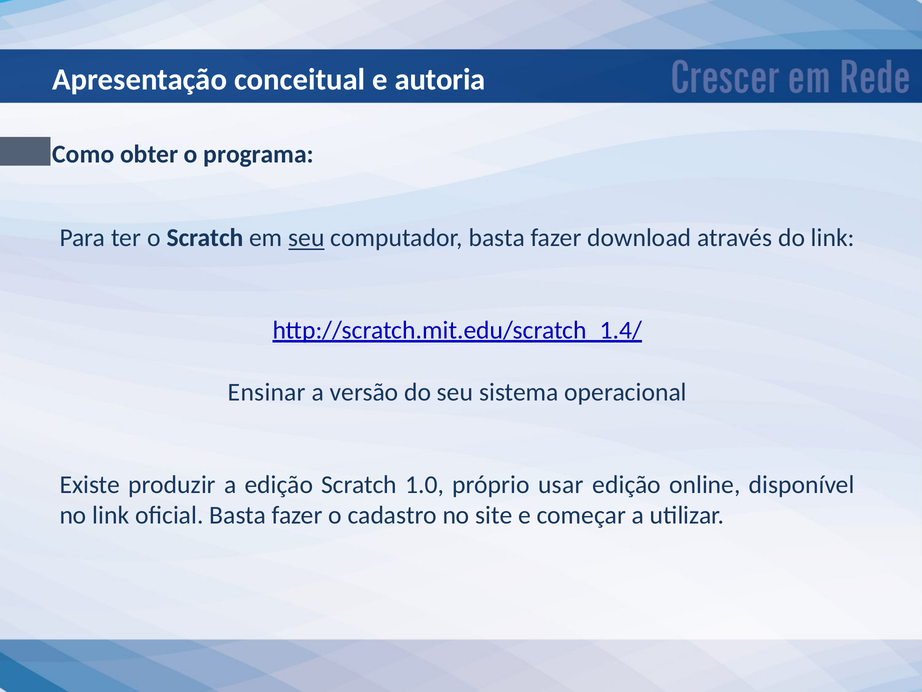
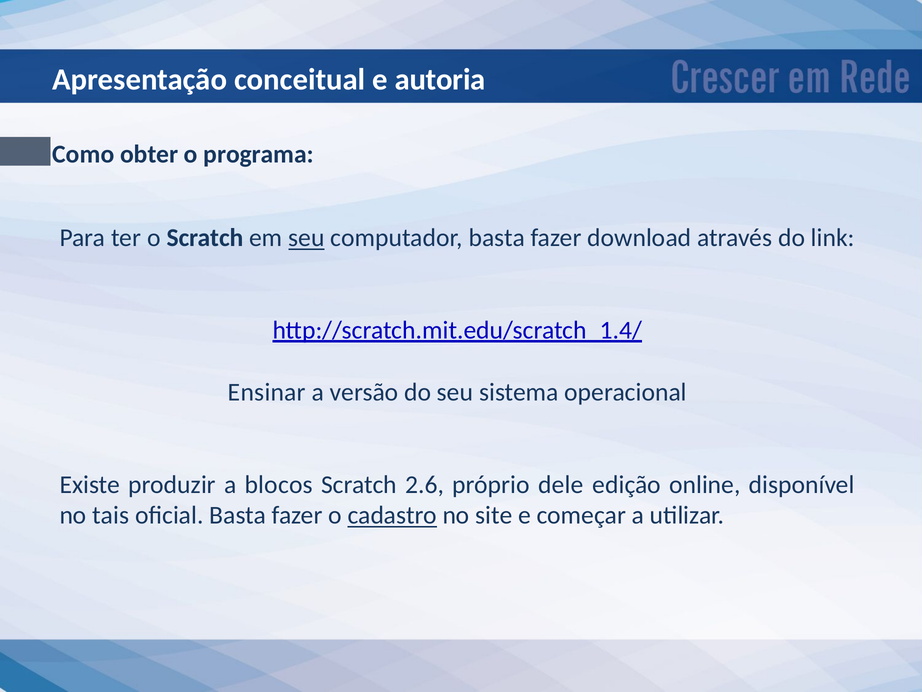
a edição: edição -> blocos (279, 484)
1.0: 1.0 -> 2.6 (425, 484)
usar: usar -> dele (561, 484)
no link: link -> tais (111, 515)
cadastro underline: none -> present (392, 515)
